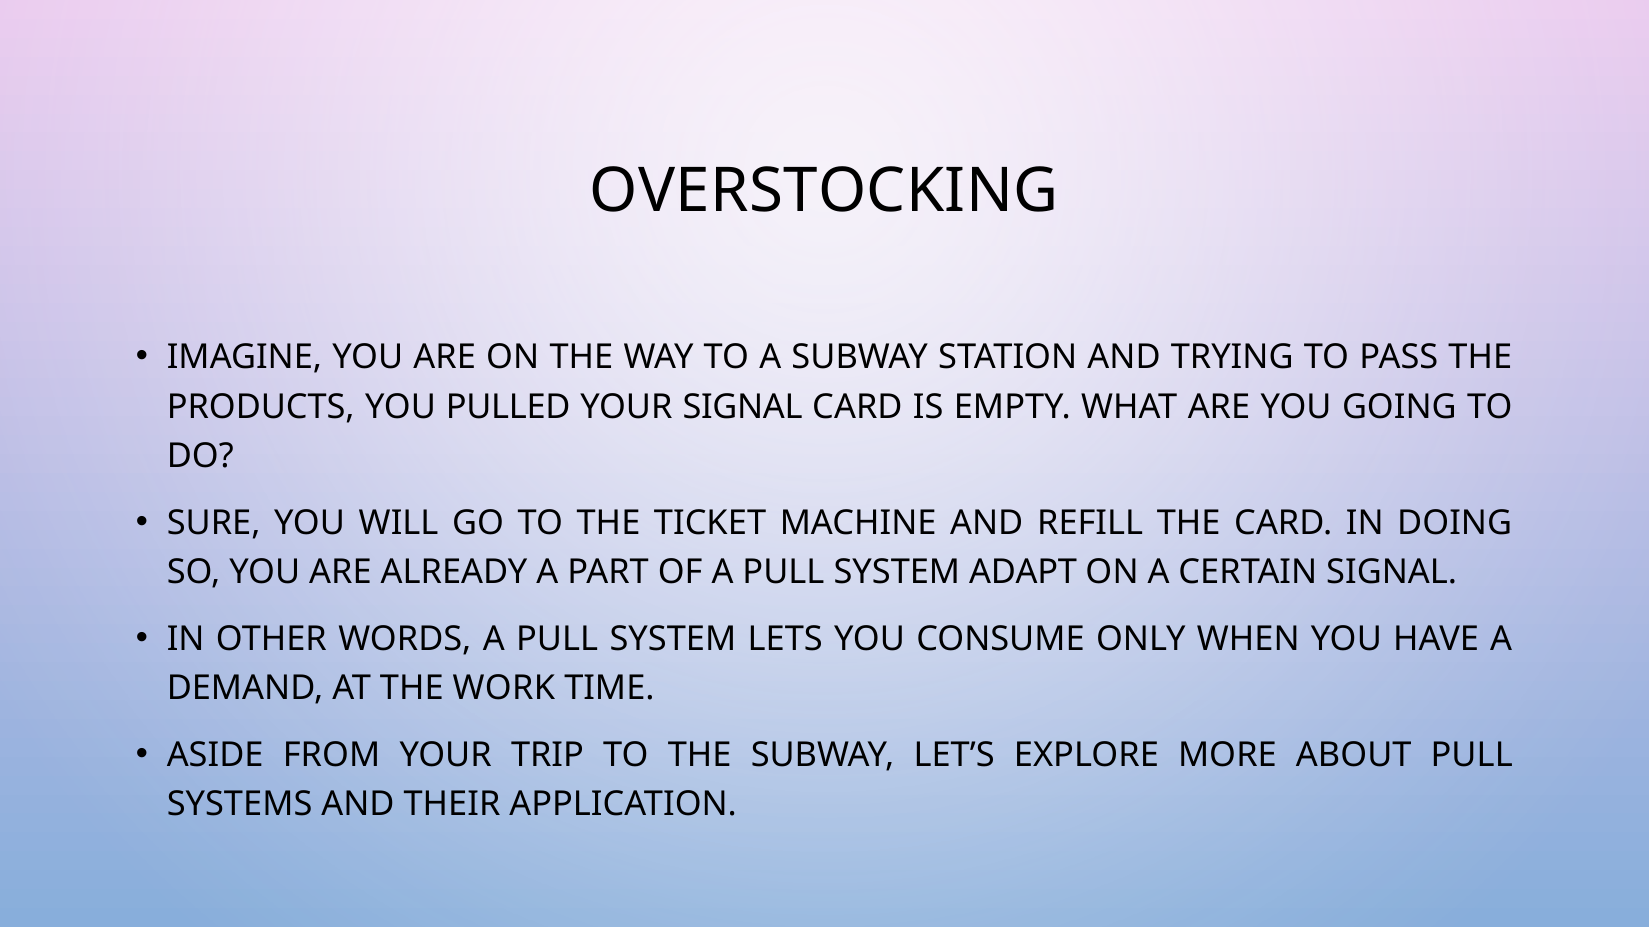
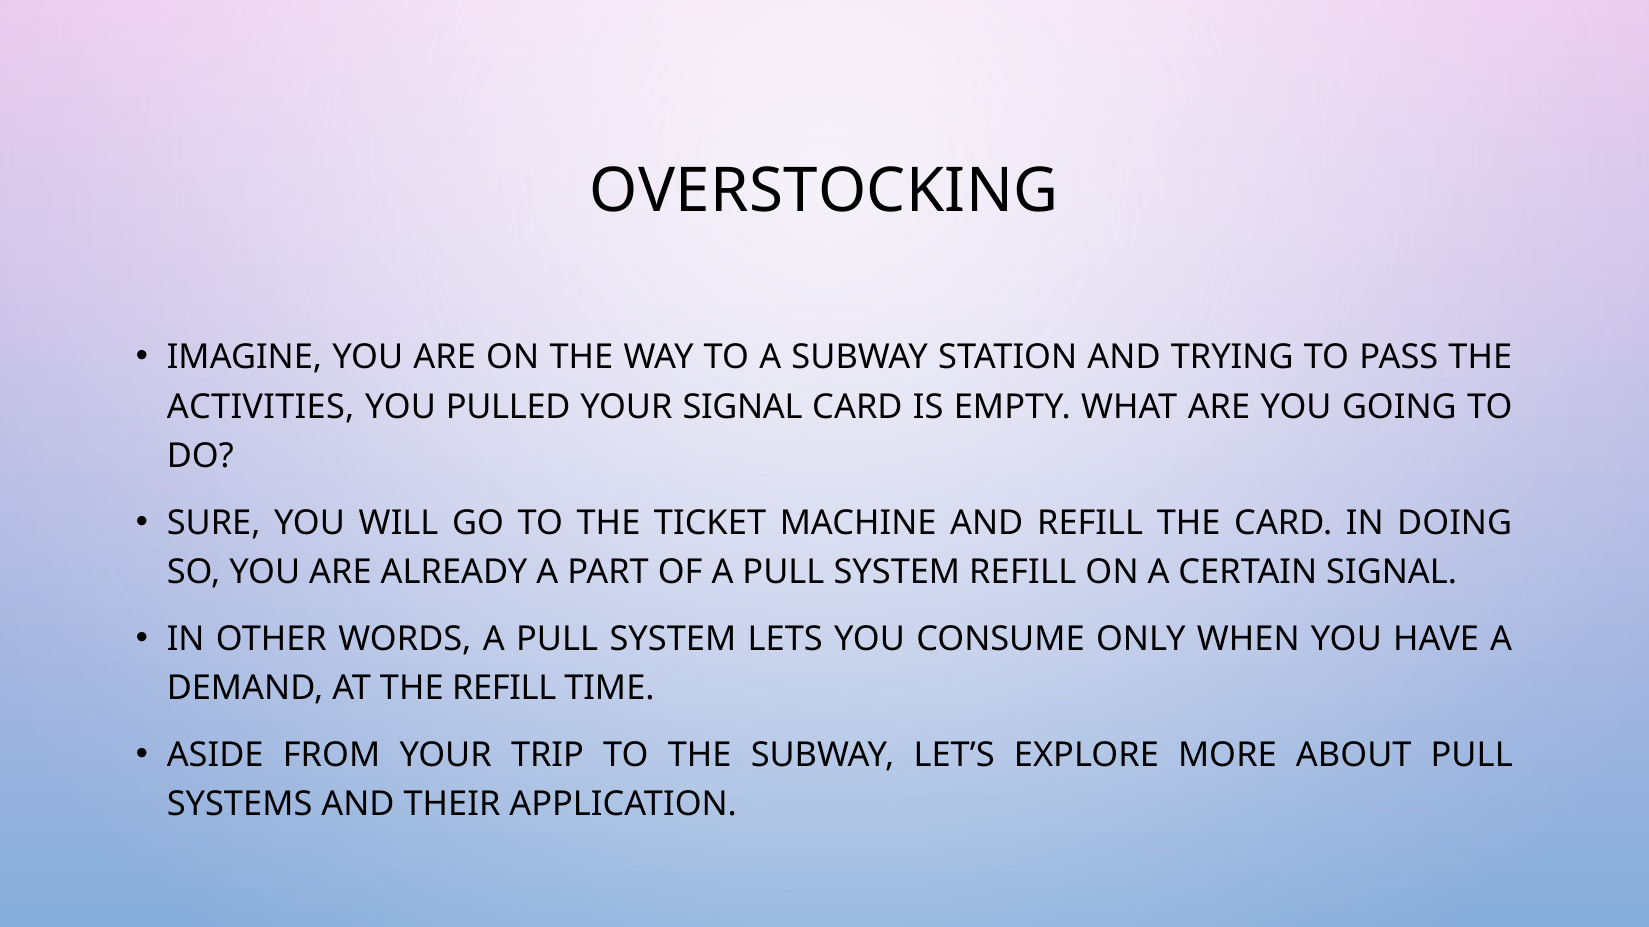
PRODUCTS: PRODUCTS -> ACTIVITIES (261, 407)
SYSTEM ADAPT: ADAPT -> REFILL (1023, 573)
THE WORK: WORK -> REFILL (504, 689)
